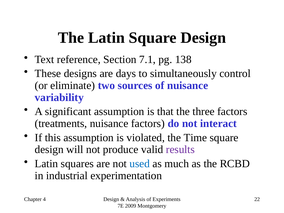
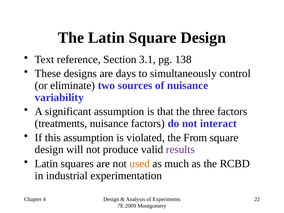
7.1: 7.1 -> 3.1 (147, 59)
Time: Time -> From (195, 138)
used colour: blue -> orange (140, 164)
